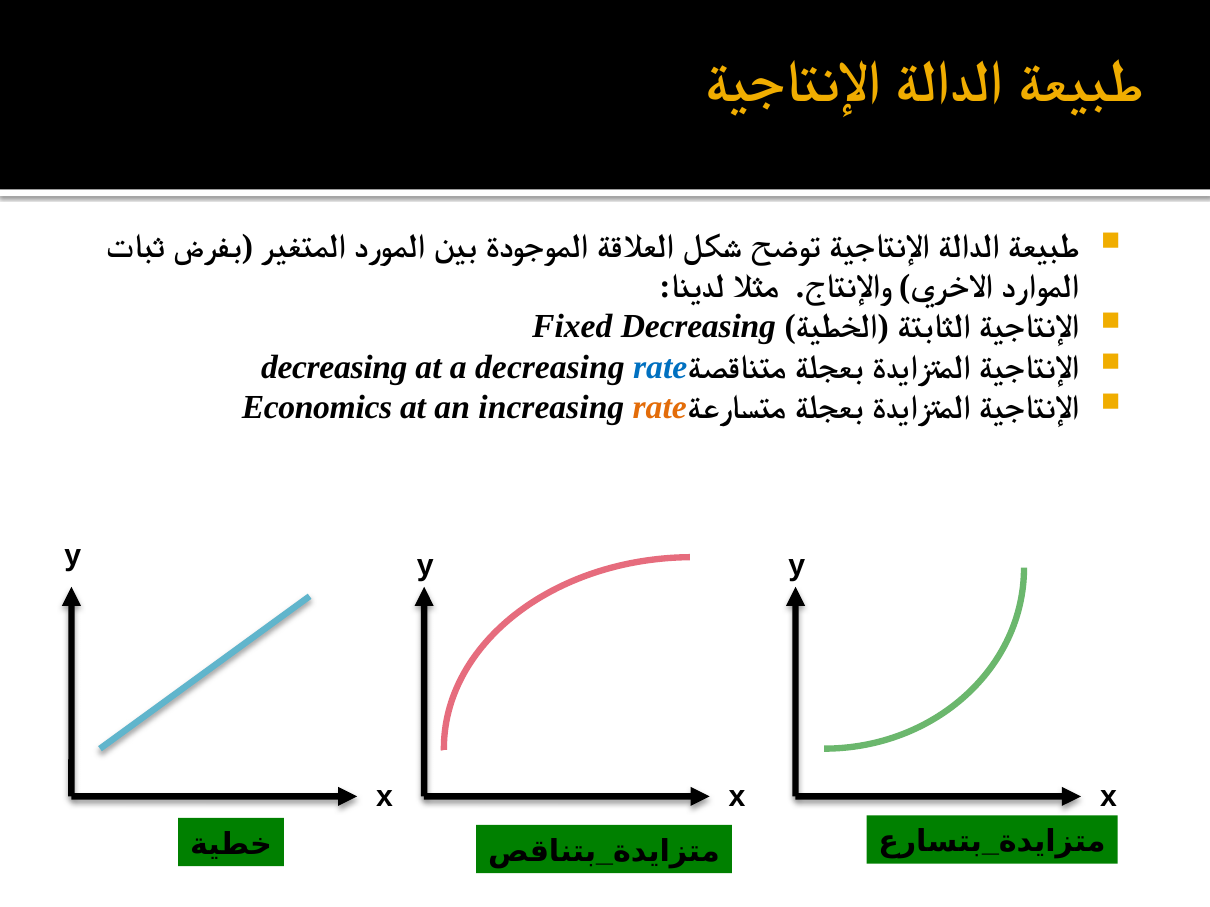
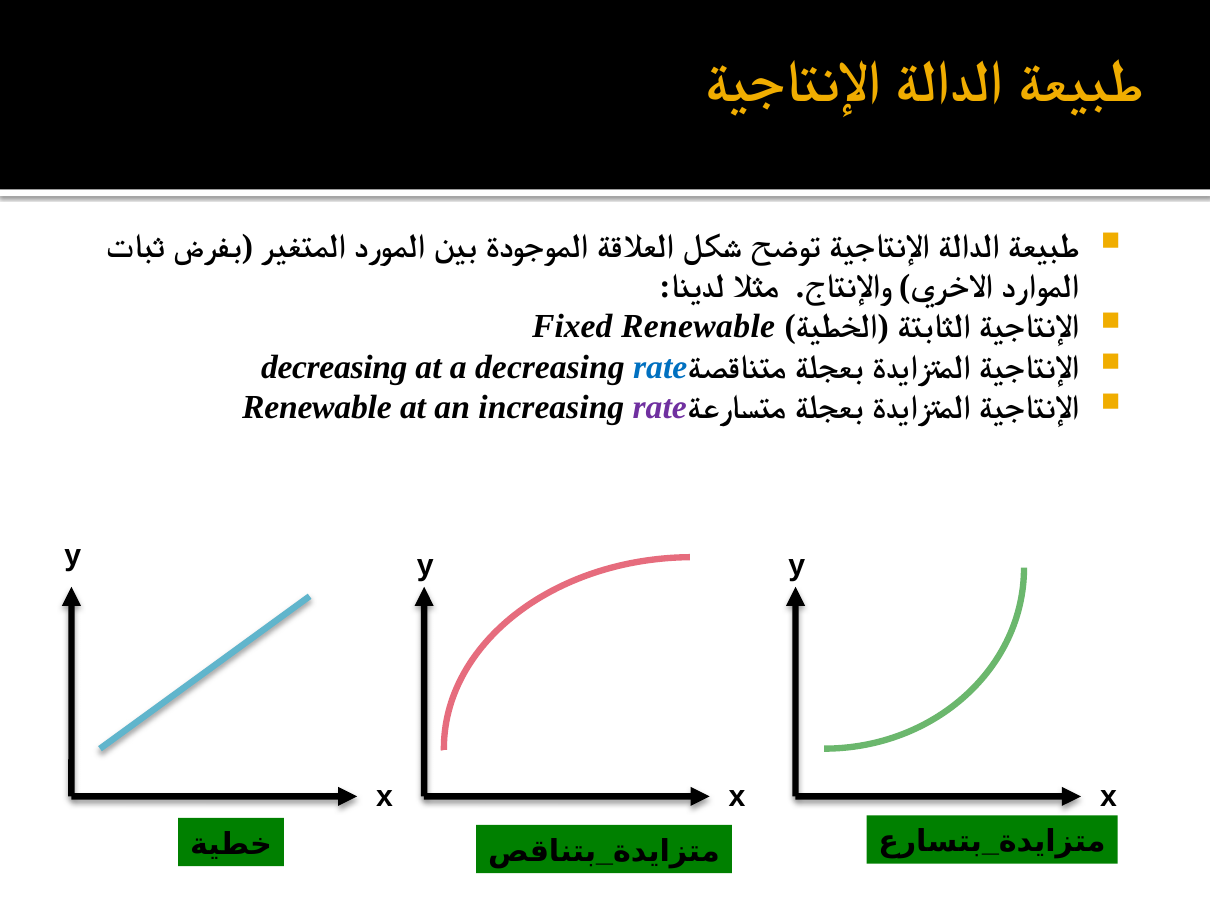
Fixed Decreasing: Decreasing -> Renewable (698, 327)
Economics: Economics -> Renewable (317, 408)
rate colour: orange -> purple (660, 408)
